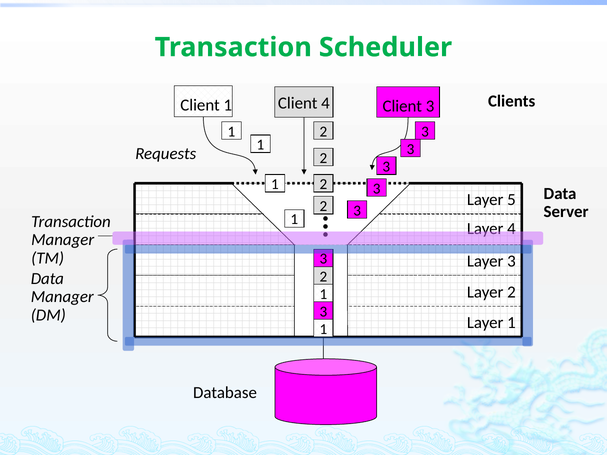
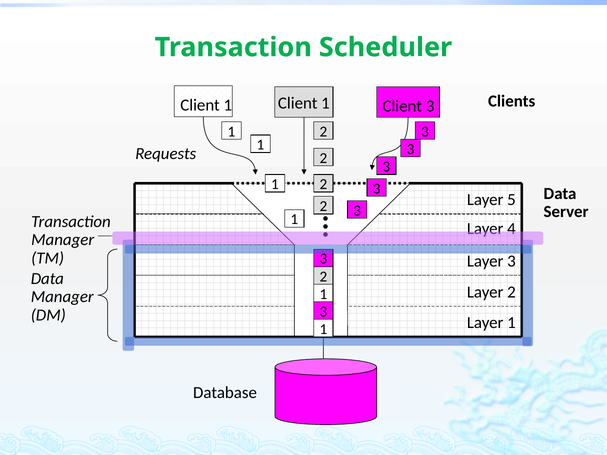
4: 4 -> 1 (326, 103)
